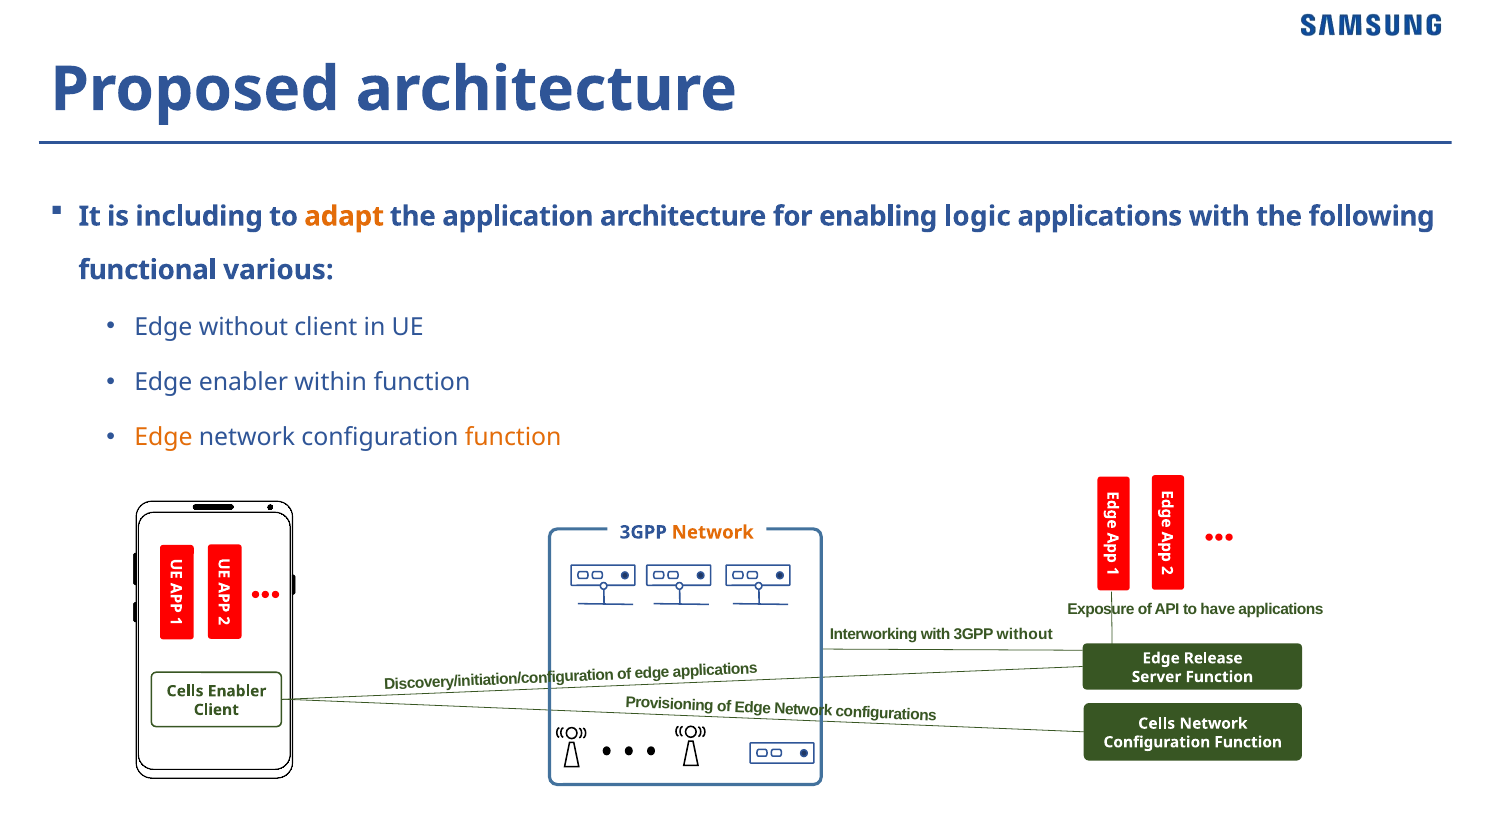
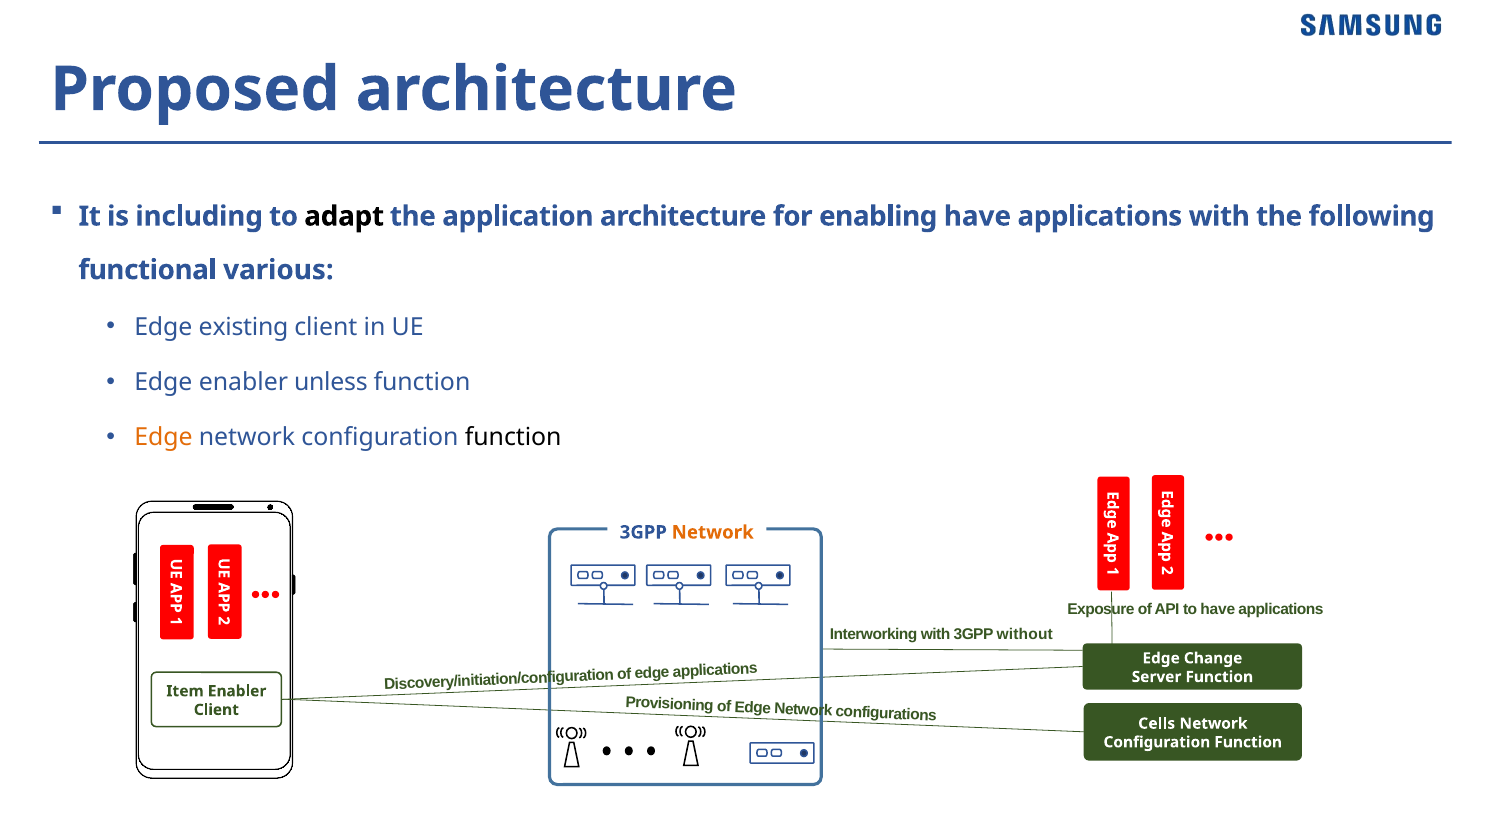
adapt colour: orange -> black (344, 216)
enabling logic: logic -> have (977, 216)
Edge without: without -> existing (244, 327)
within: within -> unless (331, 382)
function colour: orange -> black (513, 438)
Release: Release -> Change (1213, 658)
Cells: Cells -> Item (185, 691)
